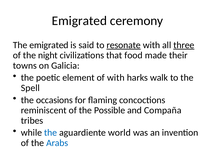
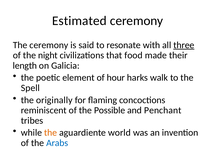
Emigrated: Emigrated -> Estimated (79, 21)
The emigrated: emigrated -> ceremony (49, 45)
resonate underline: present -> none (124, 45)
towns: towns -> length (25, 66)
of with: with -> hour (116, 78)
occasions: occasions -> originally (54, 100)
Compaña: Compaña -> Penchant (163, 111)
the colour: blue -> orange (51, 133)
